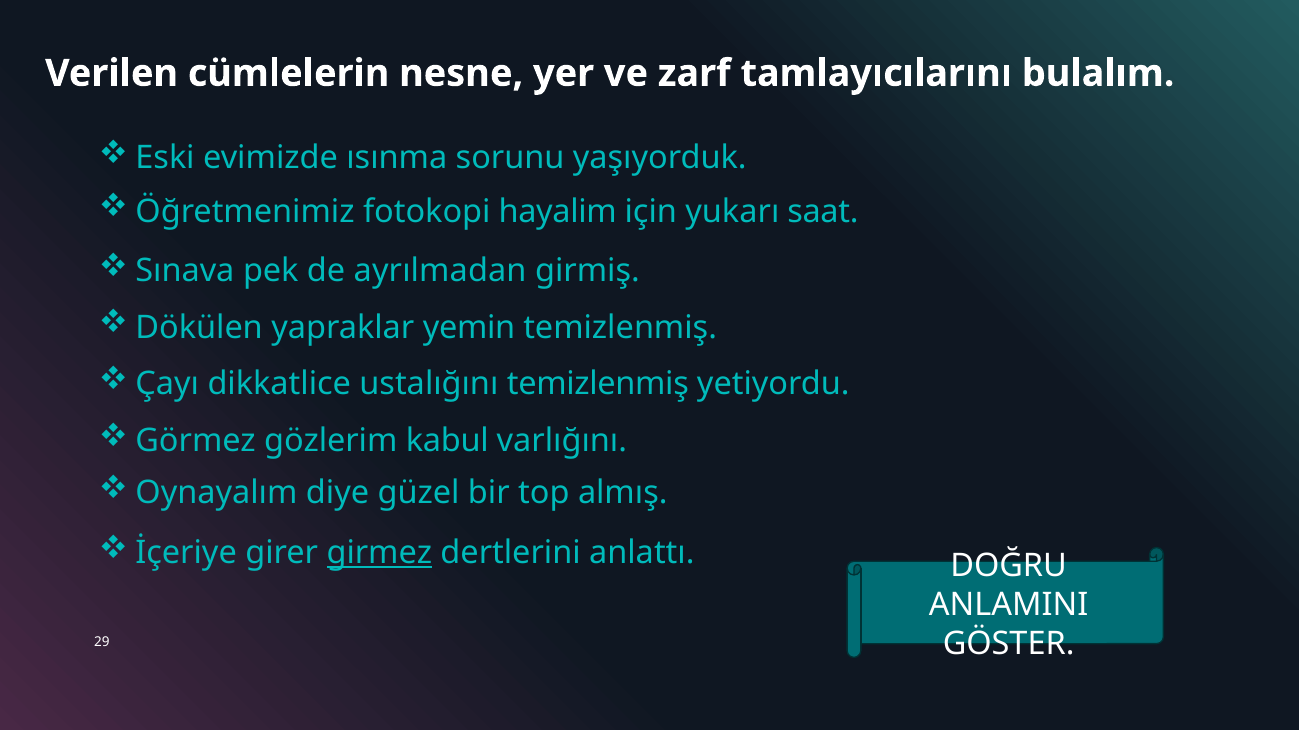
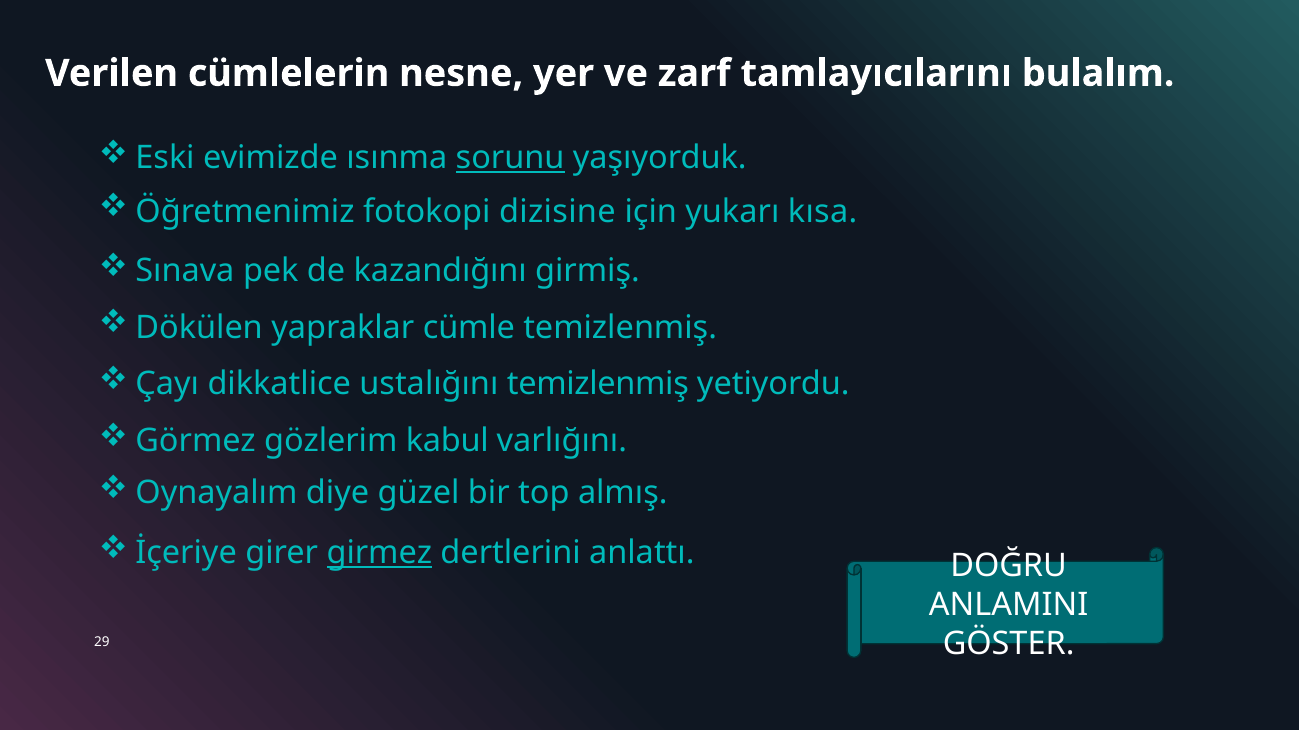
sorunu underline: none -> present (510, 158)
hayalim: hayalim -> dizisine (557, 212)
saat: saat -> kısa (823, 212)
ayrılmadan: ayrılmadan -> kazandığını (440, 271)
yemin: yemin -> cümle (469, 328)
